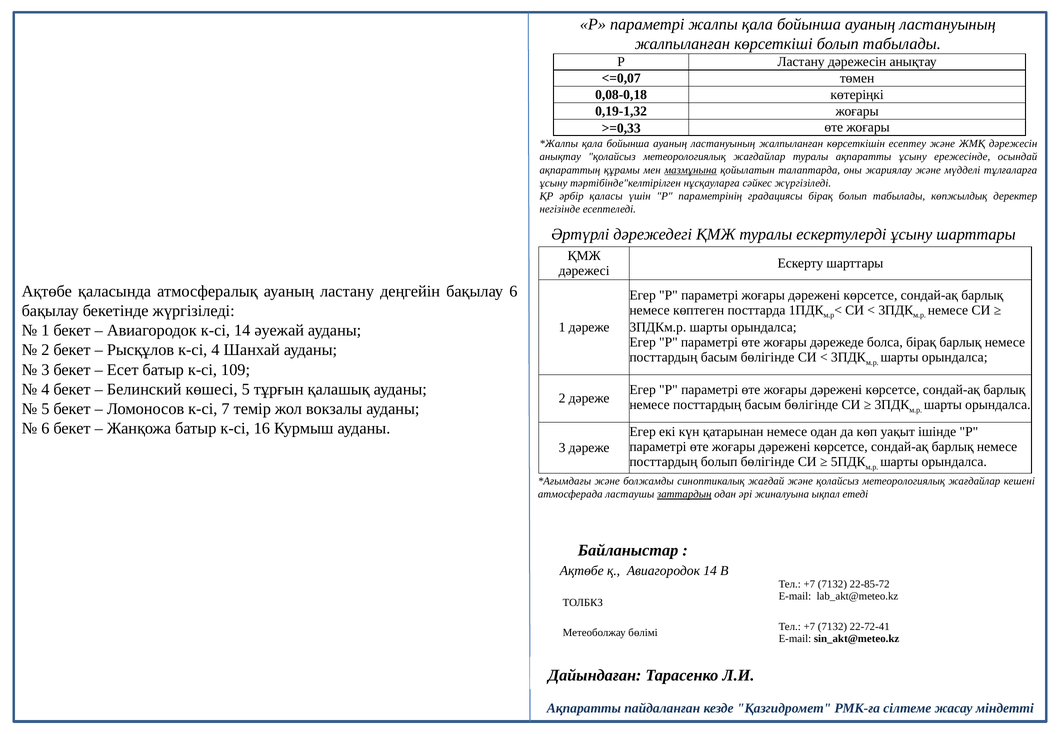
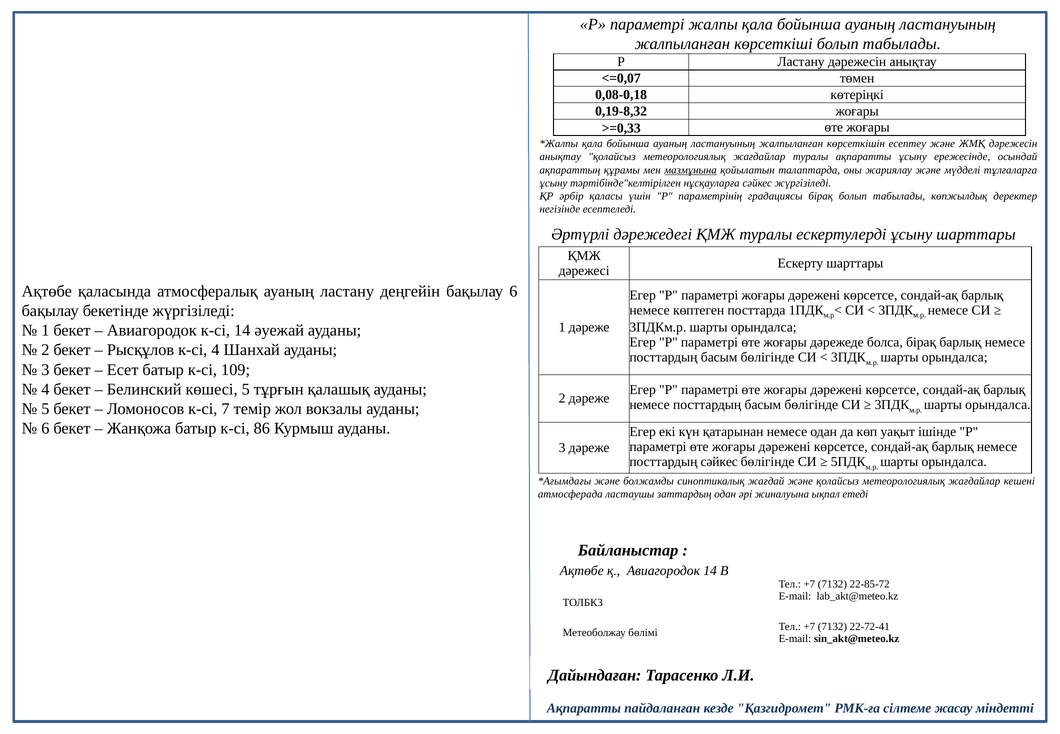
0,19-1,32: 0,19-1,32 -> 0,19-8,32 (621, 111)
16: 16 -> 86 (262, 428)
посттардың болып: болып -> сәйкес (719, 462)
заттардың underline: present -> none (684, 494)
